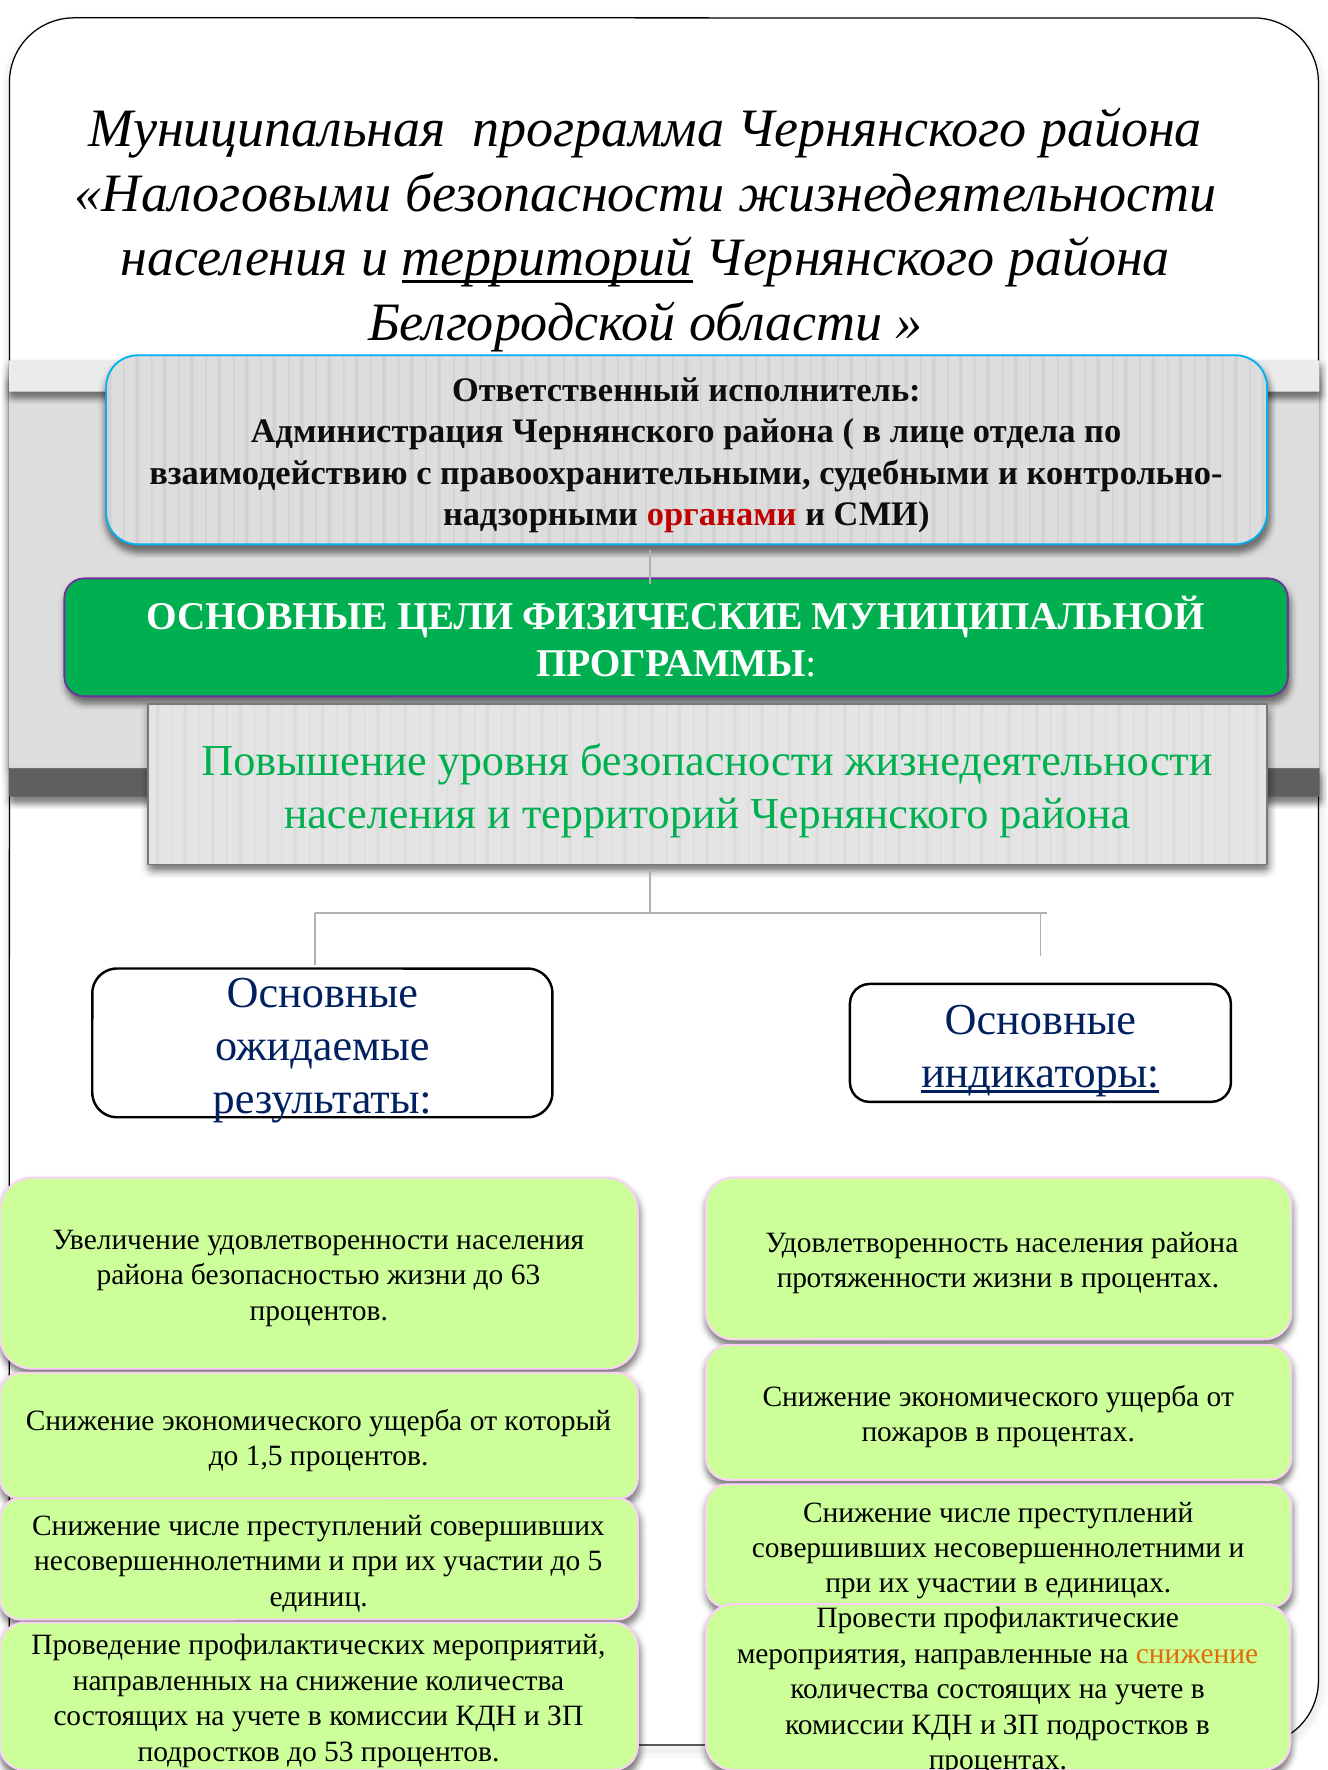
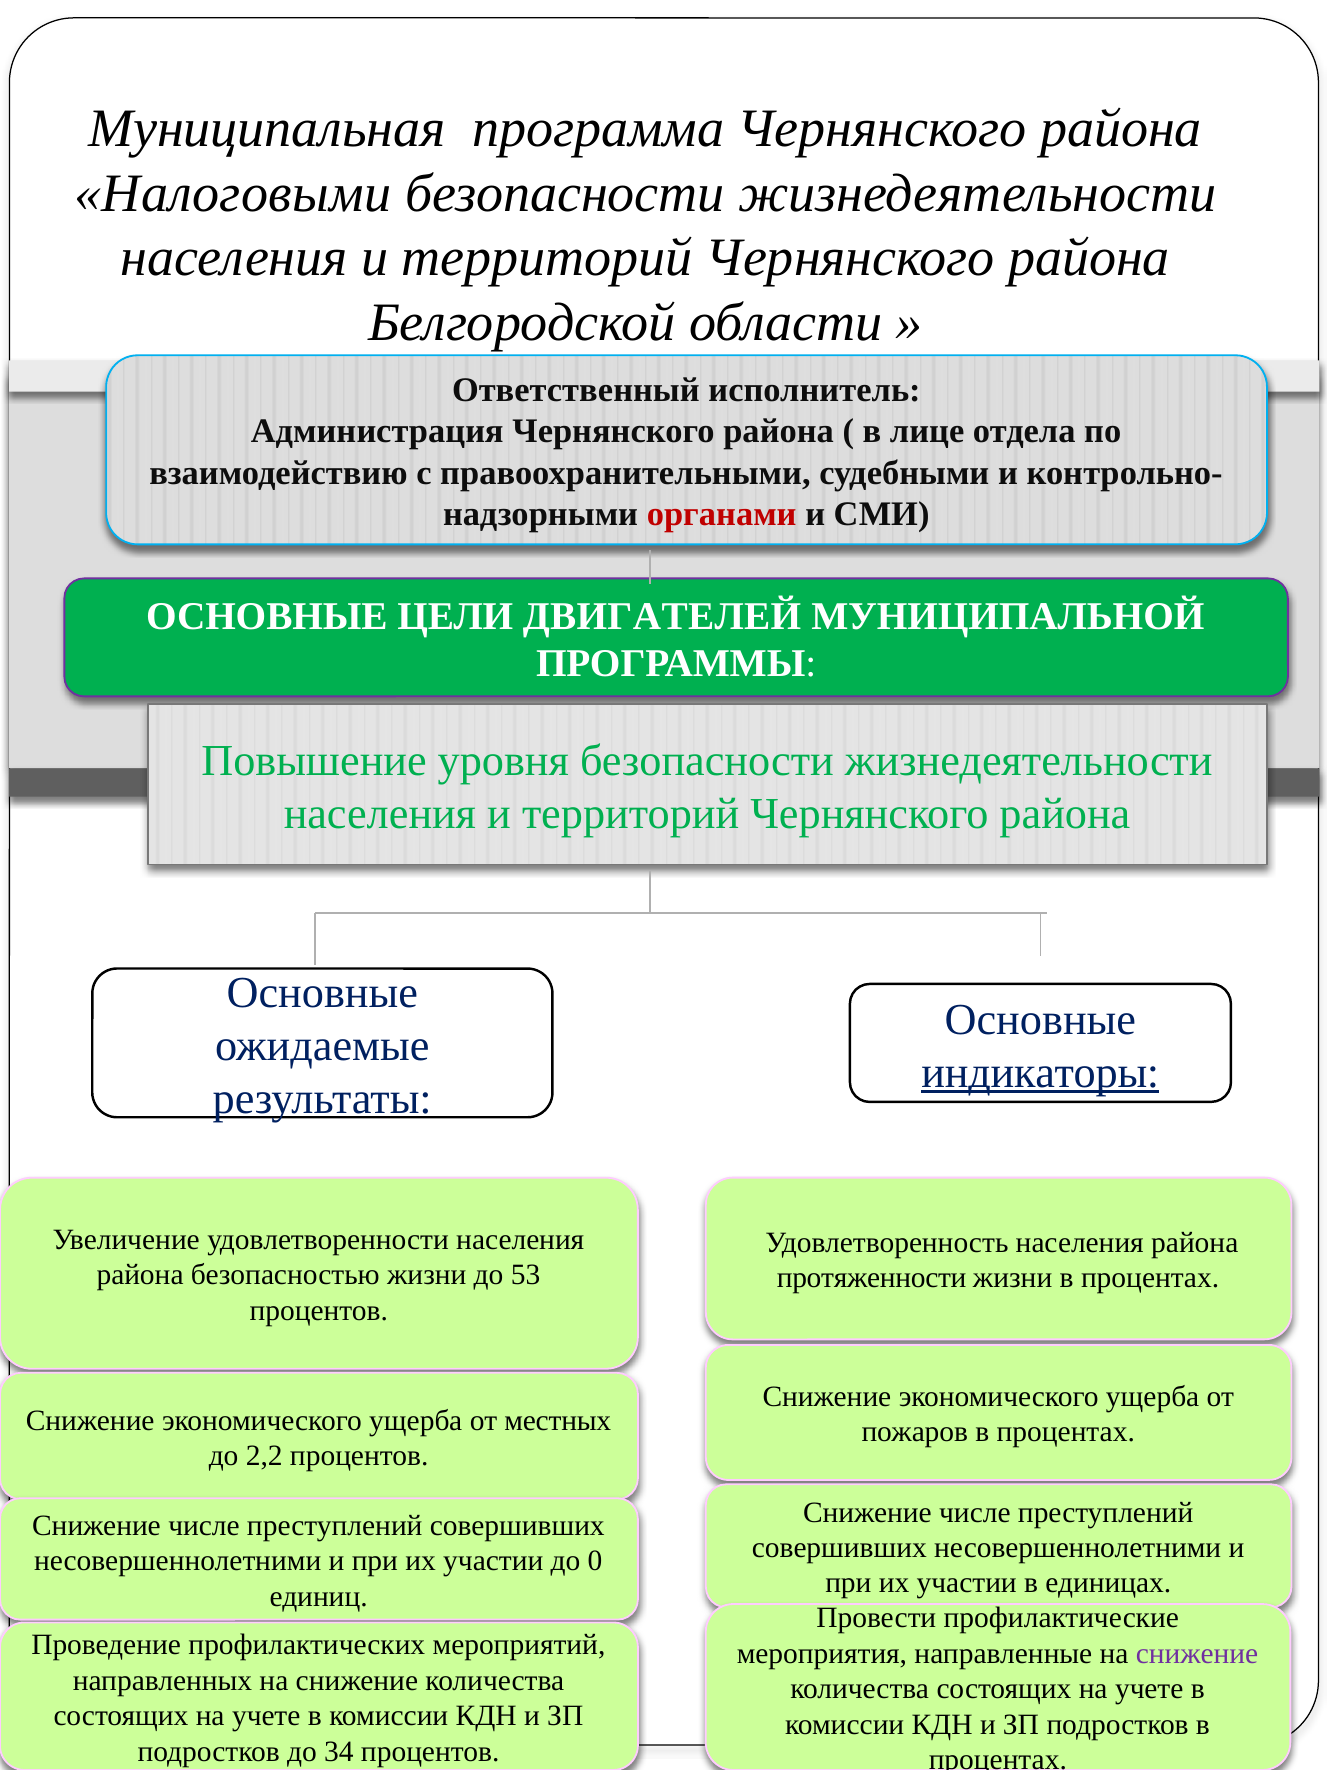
территорий underline: present -> none (547, 258)
ФИЗИЧЕСКИЕ: ФИЗИЧЕСКИЕ -> ДВИГАТЕЛЕЙ (662, 617)
63: 63 -> 53 (526, 1276)
который: который -> местных (558, 1421)
1,5: 1,5 -> 2,2 (264, 1456)
5: 5 -> 0 (595, 1561)
снижение colour: orange -> purple (1197, 1654)
53: 53 -> 34 (339, 1752)
